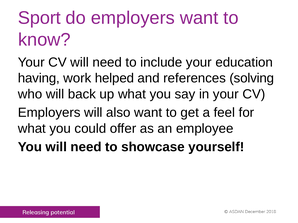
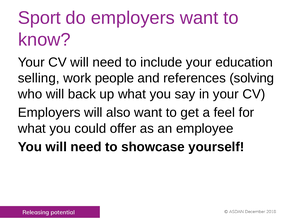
having: having -> selling (39, 78)
helped: helped -> people (114, 78)
